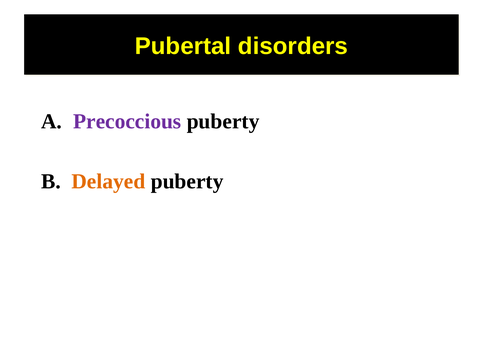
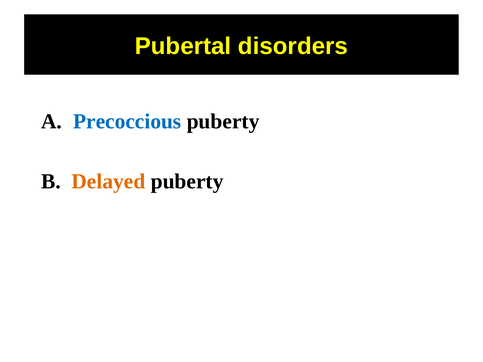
Precoccious colour: purple -> blue (127, 121)
